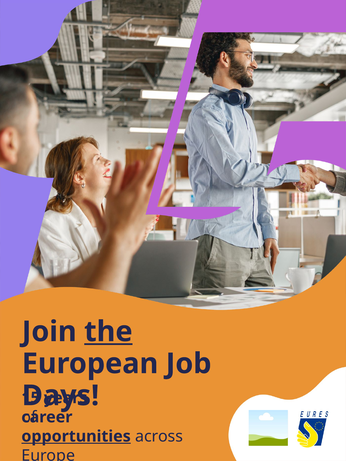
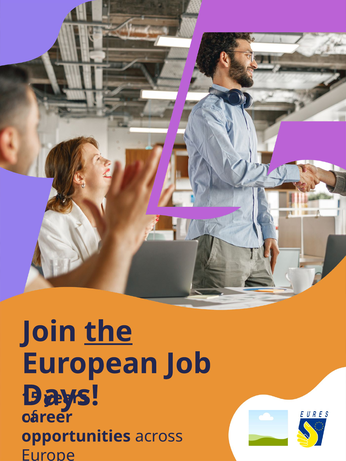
opportunities underline: present -> none (76, 437)
